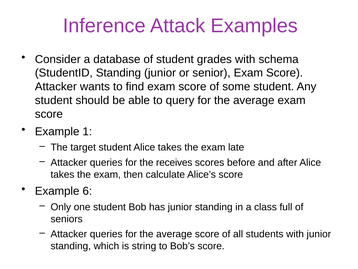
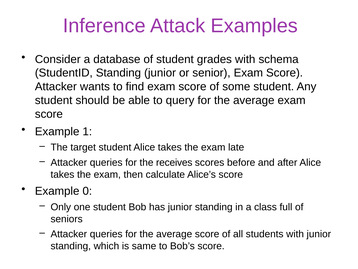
6: 6 -> 0 (87, 191)
string: string -> same (144, 246)
